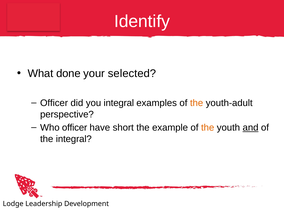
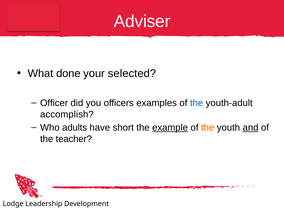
Identify: Identify -> Adviser (142, 21)
you integral: integral -> officers (119, 103)
the colour: orange -> blue (197, 103)
perspective: perspective -> accomplish (67, 114)
Who officer: officer -> adults (75, 128)
example underline: none -> present (170, 128)
the integral: integral -> teacher (74, 139)
